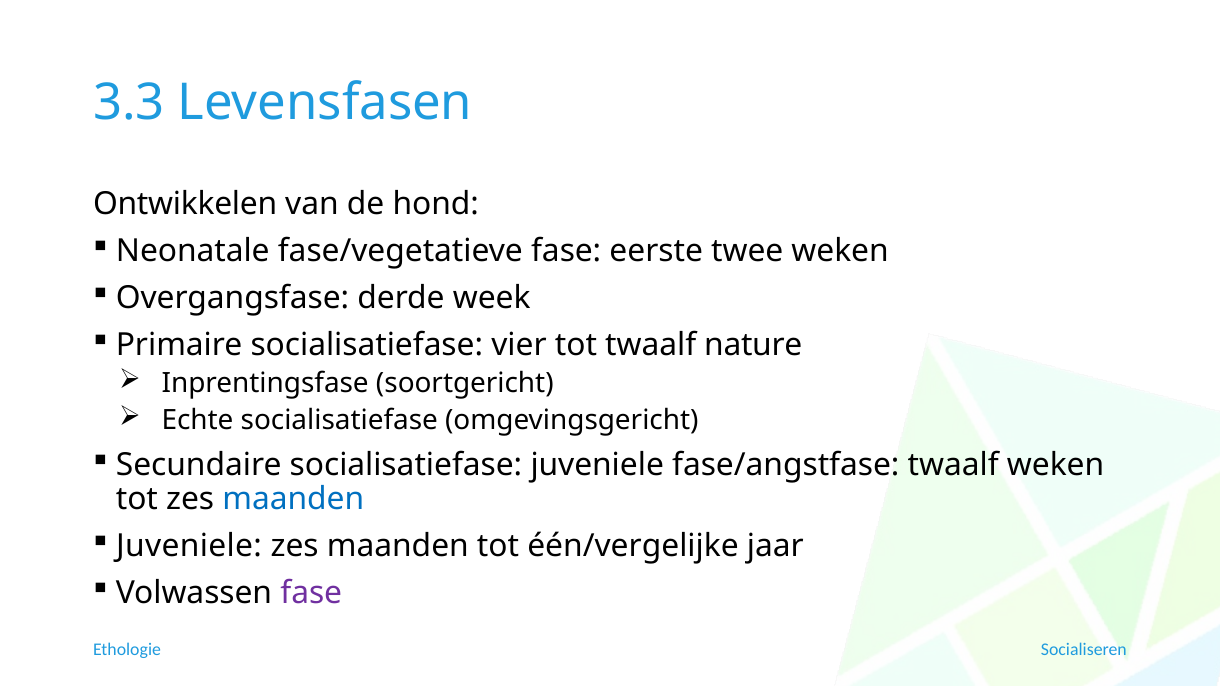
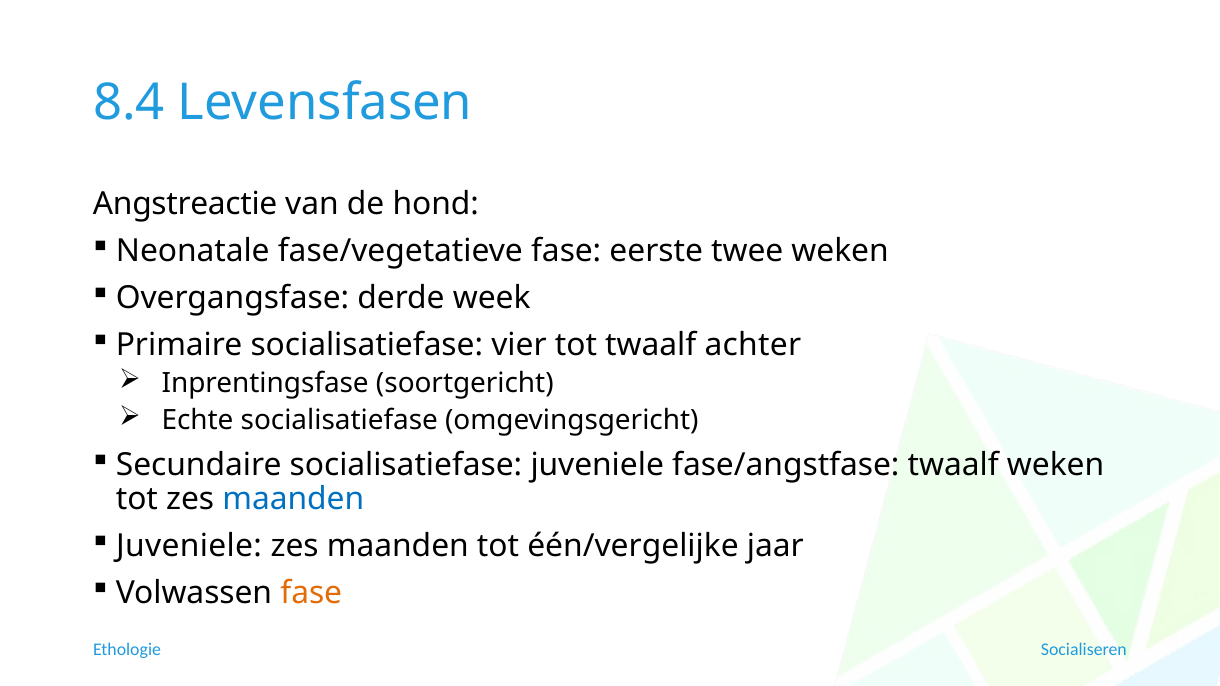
3.3: 3.3 -> 8.4 (129, 102)
Ontwikkelen: Ontwikkelen -> Angstreactie (185, 204)
nature: nature -> achter (753, 345)
fase colour: purple -> orange (311, 594)
